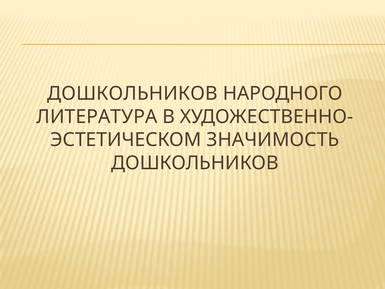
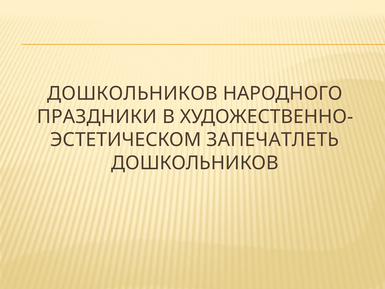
ЛИТЕРАТУРА: ЛИТЕРАТУРА -> ПРАЗДНИКИ (97, 117)
ЗНАЧИМОСТЬ: ЗНАЧИМОСТЬ -> ЗАПЕЧАТЛЕТЬ (273, 140)
